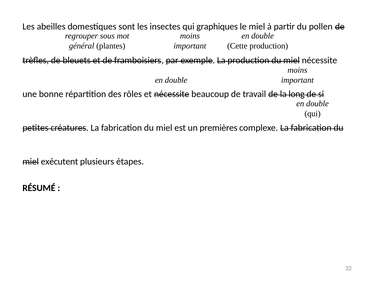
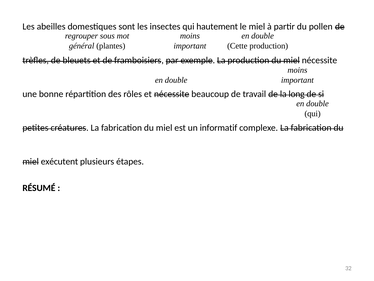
graphiques: graphiques -> hautement (217, 27)
premières: premières -> informatif (219, 127)
